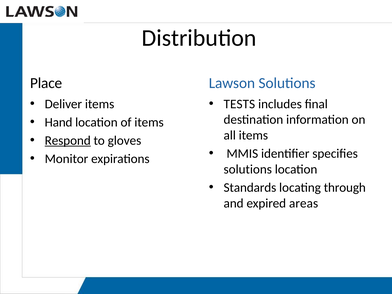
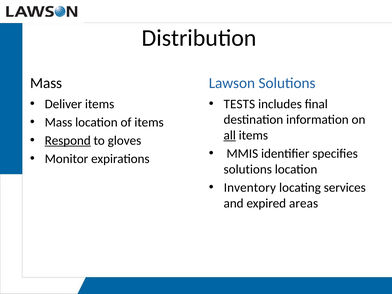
Place: Place -> Mass (46, 83)
Hand: Hand -> Mass (58, 122)
all underline: none -> present (230, 135)
Standards: Standards -> Inventory (250, 188)
through: through -> services (345, 188)
